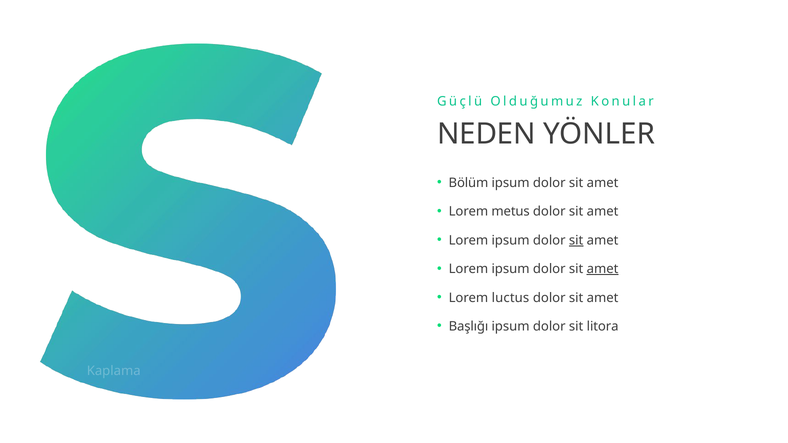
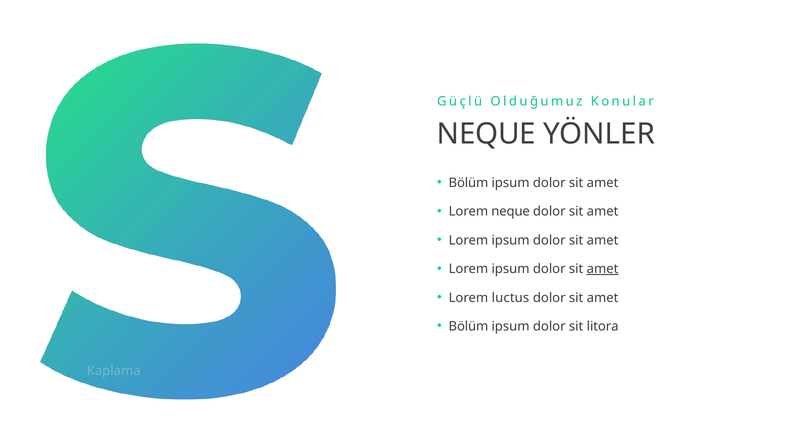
NEDEN: NEDEN -> NEQUE (486, 134)
Lorem metus: metus -> neque (511, 212)
sit underline: present -> none (576, 240)
Başlığı: Başlığı -> Bölüm (468, 327)
